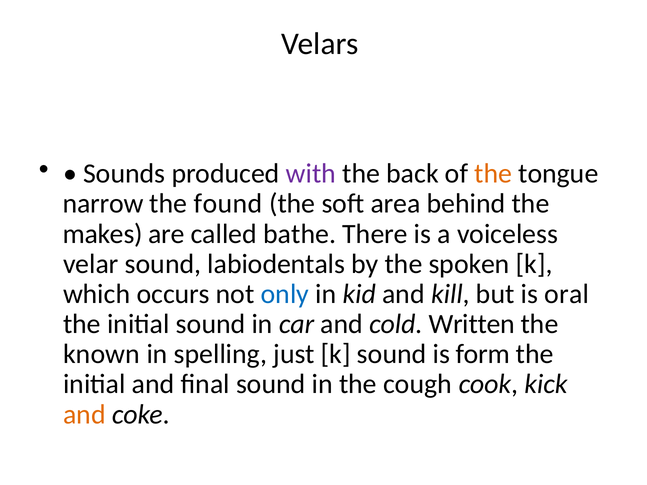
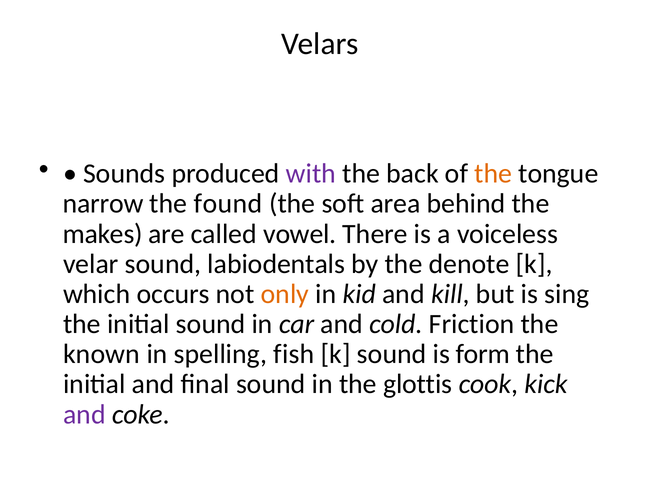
bathe: bathe -> vowel (300, 234)
spoken: spoken -> denote (469, 264)
only colour: blue -> orange (285, 294)
oral: oral -> sing (567, 294)
Written: Written -> Friction (472, 324)
just: just -> fish (294, 354)
cough: cough -> glottis (418, 385)
and colour: orange -> purple (84, 415)
